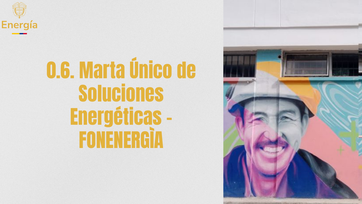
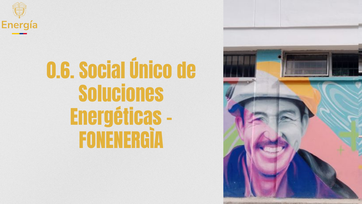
Marta: Marta -> Social (102, 72)
